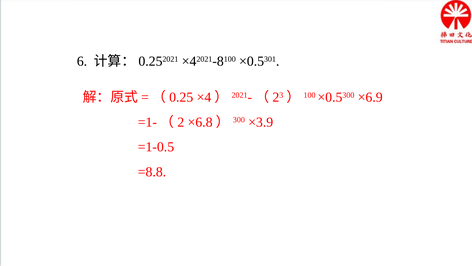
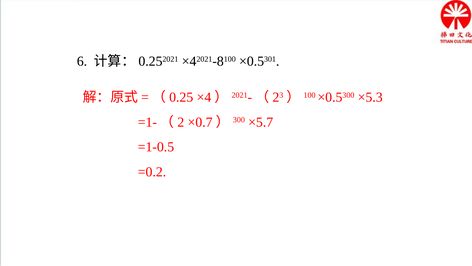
×6.9: ×6.9 -> ×5.3 (370, 97)
×6.8: ×6.8 -> ×0.7 (200, 122)
×3.9: ×3.9 -> ×5.7 (261, 122)
=8.8: =8.8 -> =0.2 (152, 172)
